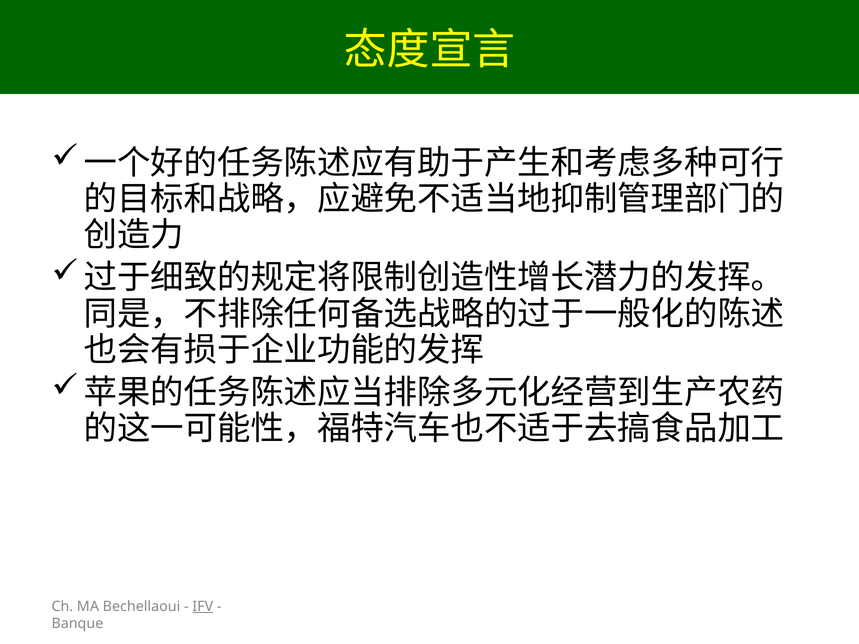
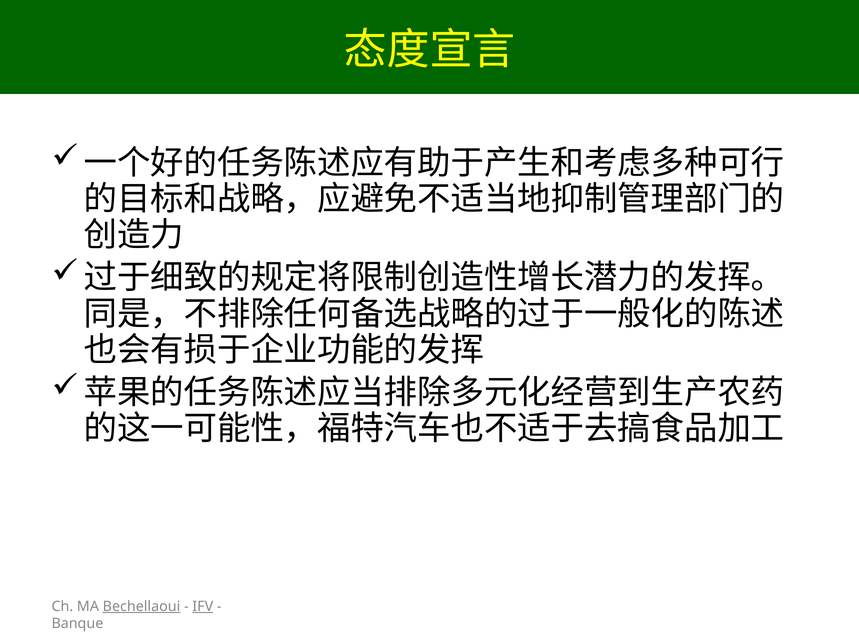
Bechellaoui underline: none -> present (142, 607)
